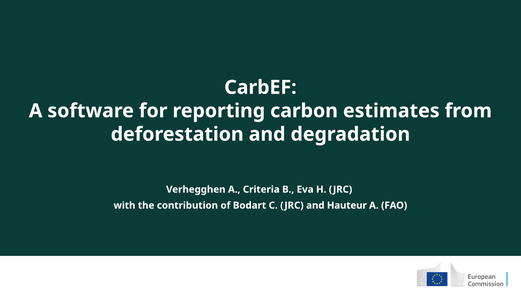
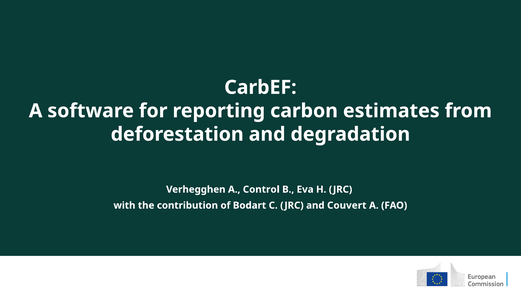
Criteria: Criteria -> Control (261, 189)
Hauteur: Hauteur -> Couvert (347, 205)
